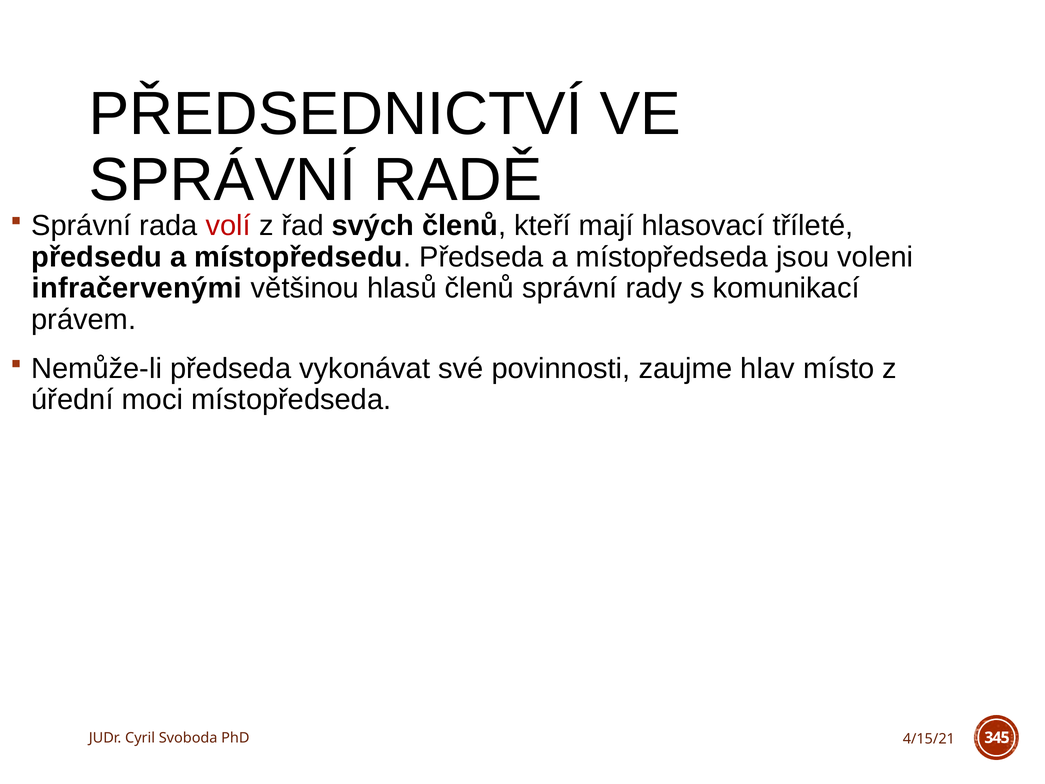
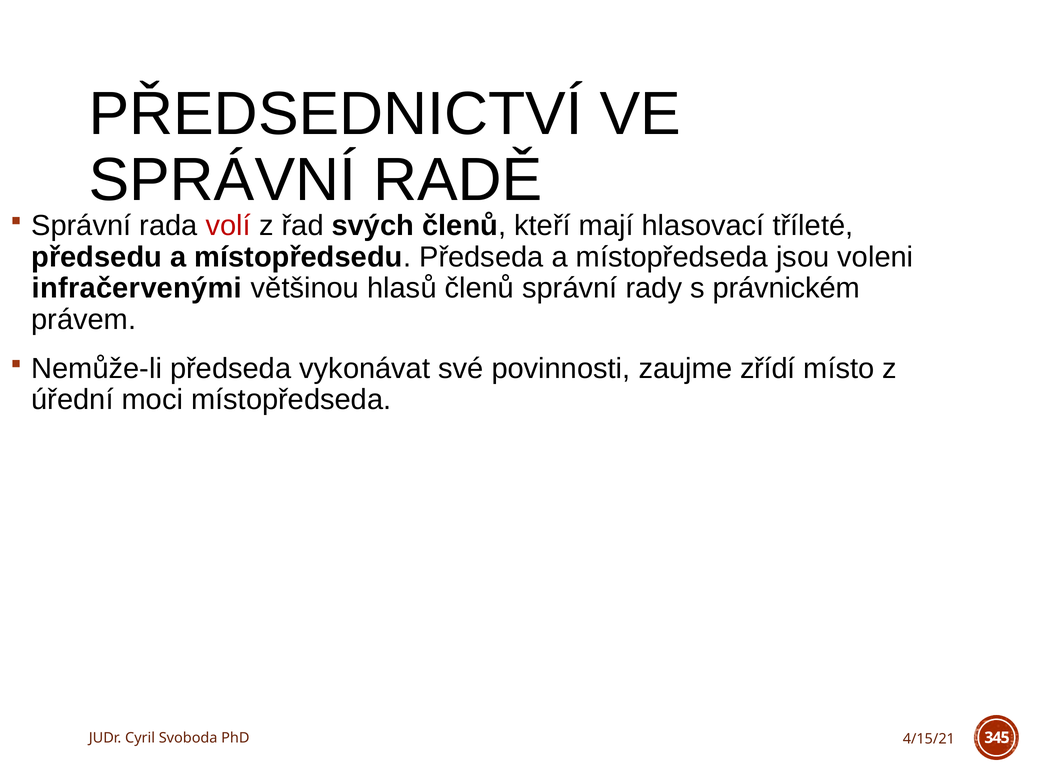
komunikací: komunikací -> právnickém (786, 288)
hlav: hlav -> zřídí (768, 368)
